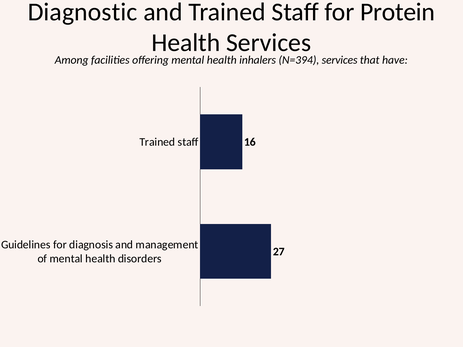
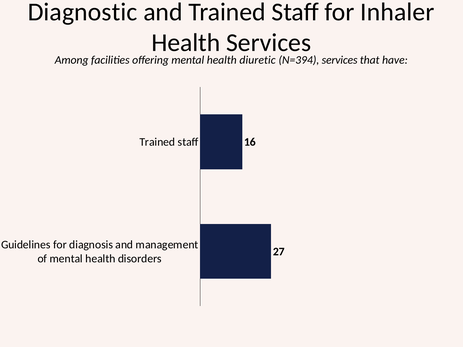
Protein: Protein -> Inhaler (397, 12)
inhalers: inhalers -> diuretic (258, 60)
